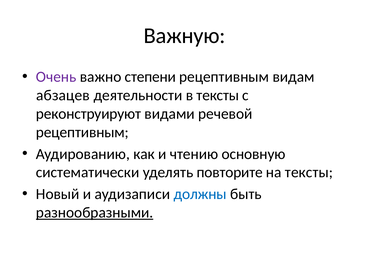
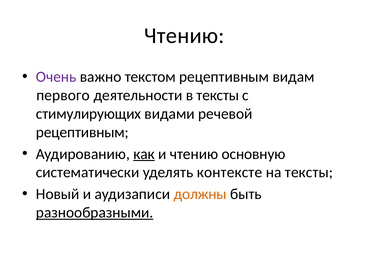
Важную: Важную -> Чтению (184, 36)
степени: степени -> текстом (150, 77)
абзацев: абзацев -> первого (63, 95)
реконструируют: реконструируют -> стимулирующих (89, 114)
как underline: none -> present (144, 154)
повторите: повторите -> контексте (230, 172)
должны colour: blue -> orange (200, 194)
